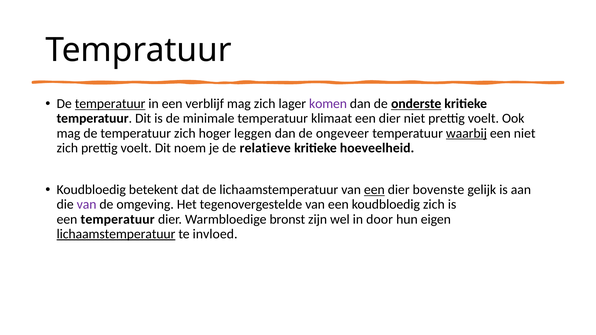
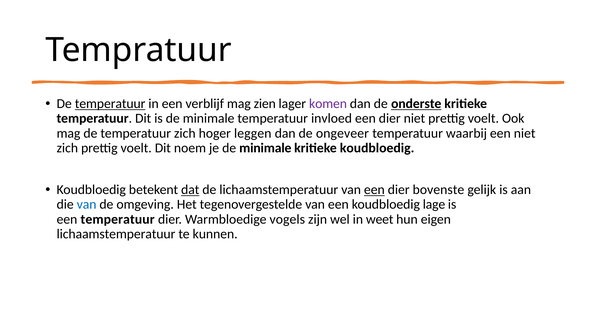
mag zich: zich -> zien (265, 104)
klimaat: klimaat -> invloed (332, 119)
waarbij underline: present -> none (466, 133)
je de relatieve: relatieve -> minimale (265, 148)
kritieke hoeveelheid: hoeveelheid -> koudbloedig (377, 148)
dat underline: none -> present (190, 190)
van colour: purple -> blue (87, 205)
koudbloedig zich: zich -> lage (434, 205)
bronst: bronst -> vogels (287, 219)
door: door -> weet (380, 219)
lichaamstemperatuur underline: present -> none (116, 234)
invloed: invloed -> kunnen (215, 234)
